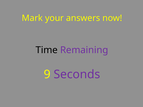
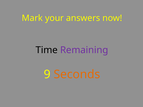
Seconds colour: purple -> orange (77, 75)
